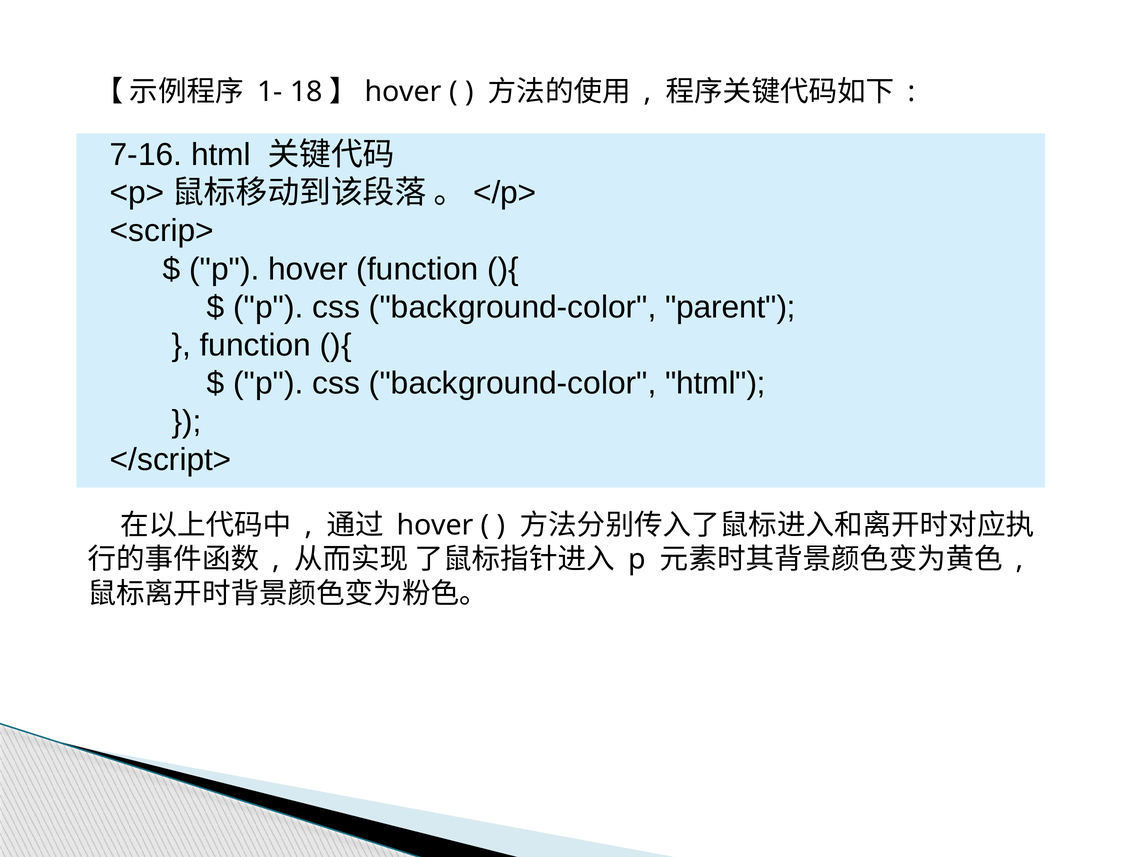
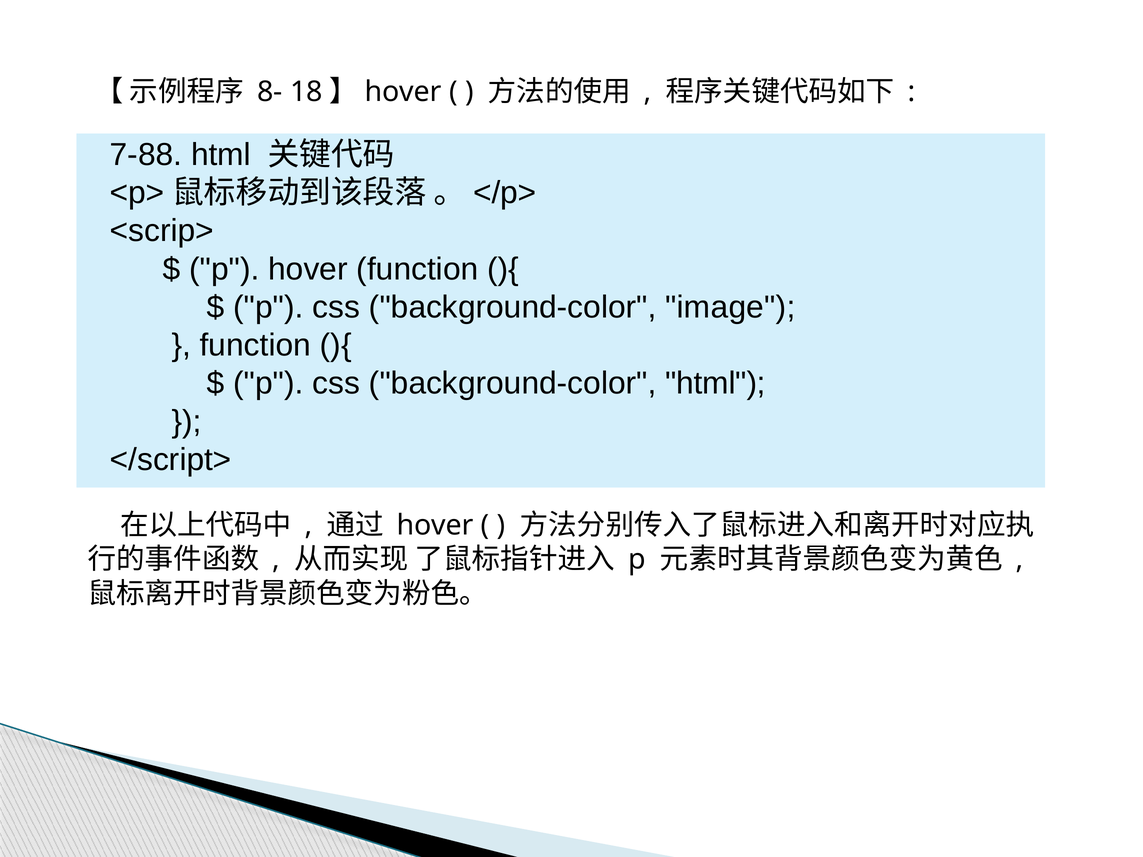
1-: 1- -> 8- (270, 92)
7-16: 7-16 -> 7-88 (146, 155)
parent: parent -> image (730, 307)
